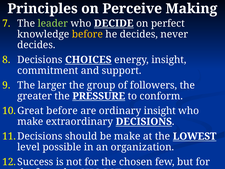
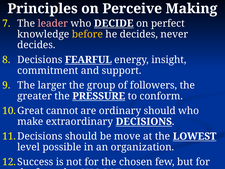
leader colour: light green -> pink (53, 23)
CHOICES: CHOICES -> FEARFUL (88, 60)
before: before -> cannot (62, 111)
ordinary insight: insight -> should (160, 111)
be make: make -> move (127, 136)
